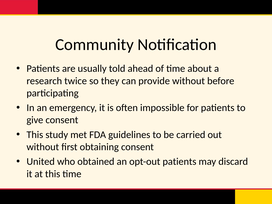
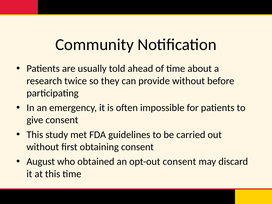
United: United -> August (41, 162)
opt-out patients: patients -> consent (179, 162)
